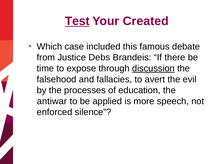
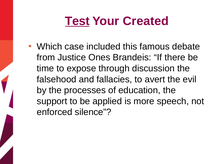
Debs: Debs -> Ones (99, 58)
discussion underline: present -> none (153, 69)
antiwar: antiwar -> support (52, 101)
